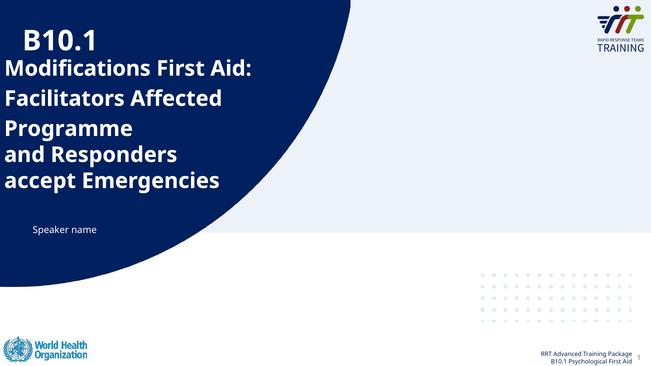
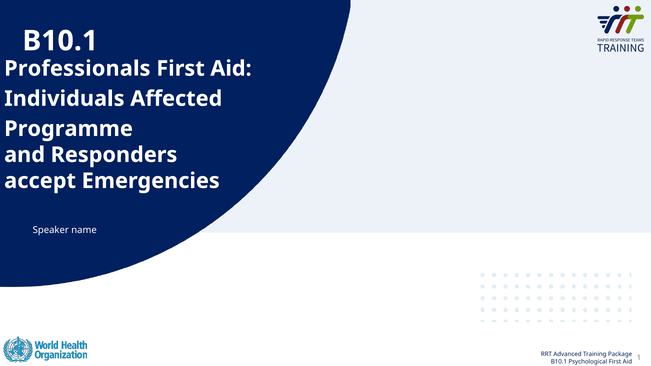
Modifications: Modifications -> Professionals (77, 69)
Facilitators: Facilitators -> Individuals (64, 99)
